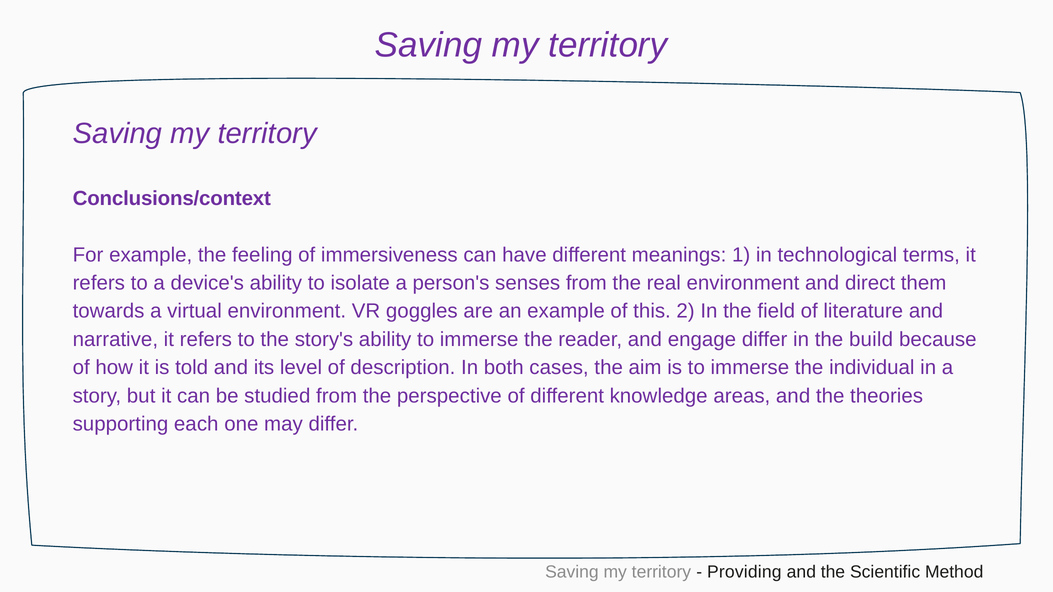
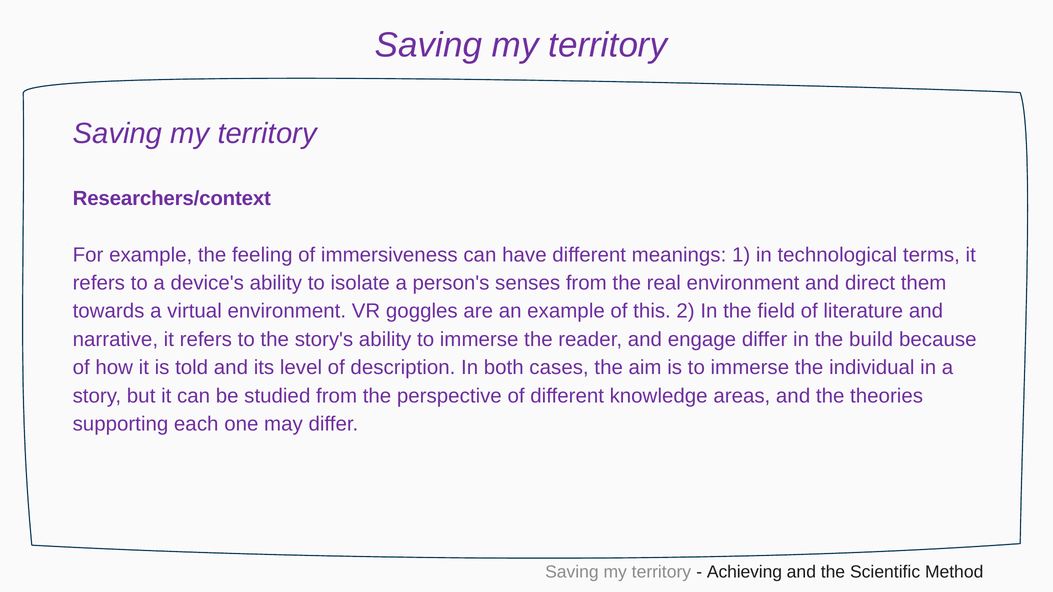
Conclusions/context: Conclusions/context -> Researchers/context (172, 198)
Providing: Providing -> Achieving (745, 572)
